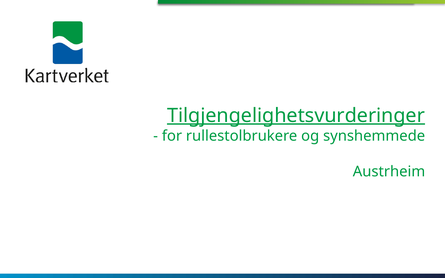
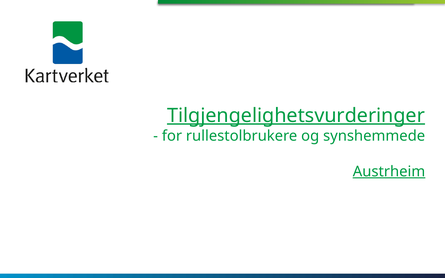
Austrheim underline: none -> present (389, 172)
